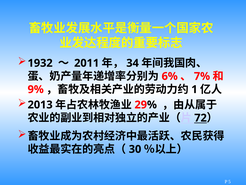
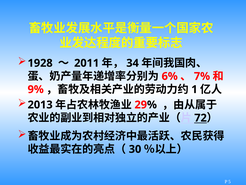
1932: 1932 -> 1928 (40, 63)
